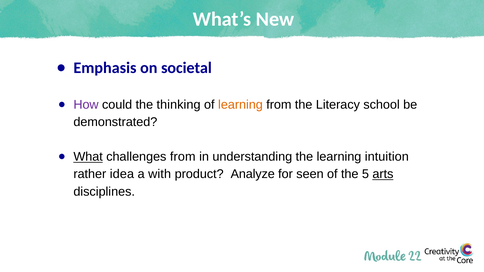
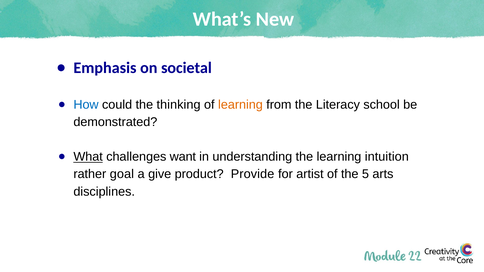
How colour: purple -> blue (86, 105)
challenges from: from -> want (183, 157)
idea: idea -> goal (122, 174)
with: with -> give (160, 174)
Analyze: Analyze -> Provide (253, 174)
seen: seen -> artist (310, 174)
arts underline: present -> none (383, 174)
